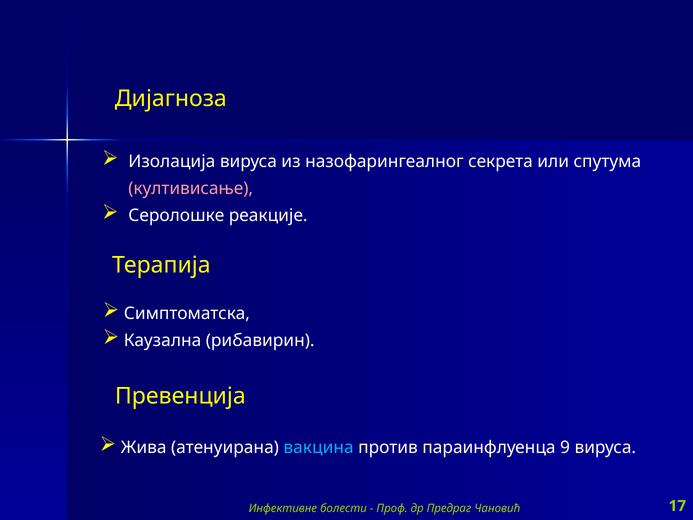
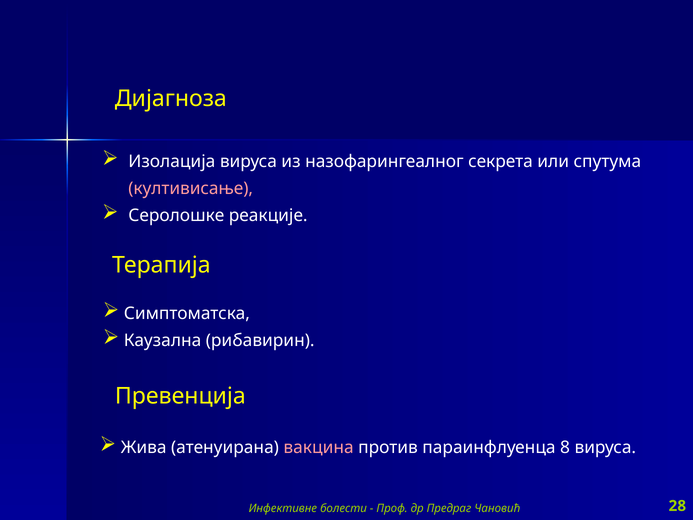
вакцина colour: light blue -> pink (319, 448)
9: 9 -> 8 (565, 448)
17: 17 -> 28 (677, 506)
